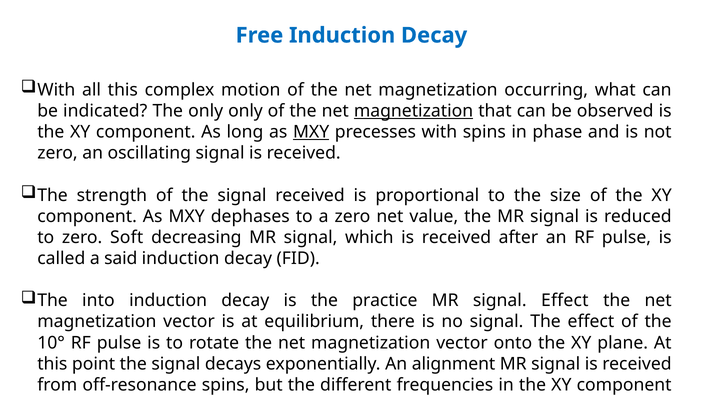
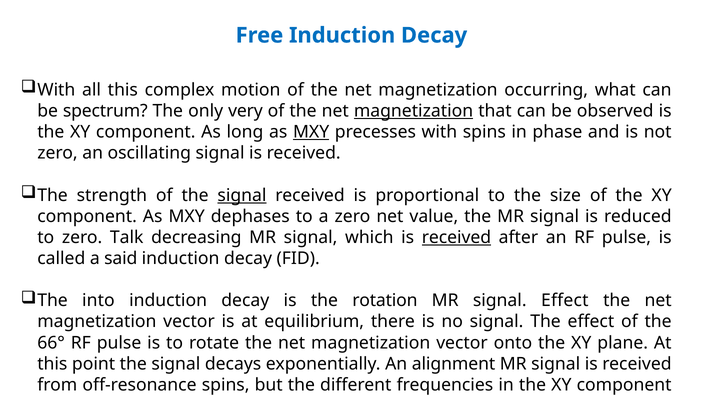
indicated: indicated -> spectrum (105, 111)
only only: only -> very (245, 111)
signal underline: none -> present (242, 195)
Soft: Soft -> Talk (127, 238)
received underline: none -> present (456, 238)
practice: practice -> rotation (385, 301)
10°: 10° -> 66° (51, 343)
